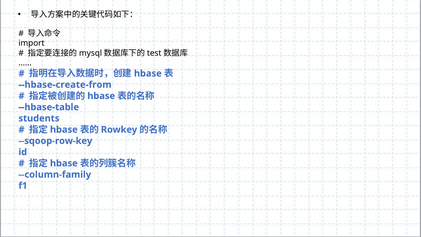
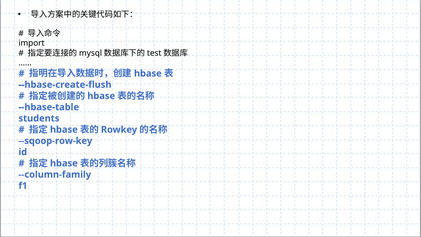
--hbase-create-from: --hbase-create-from -> --hbase-create-flush (65, 85)
